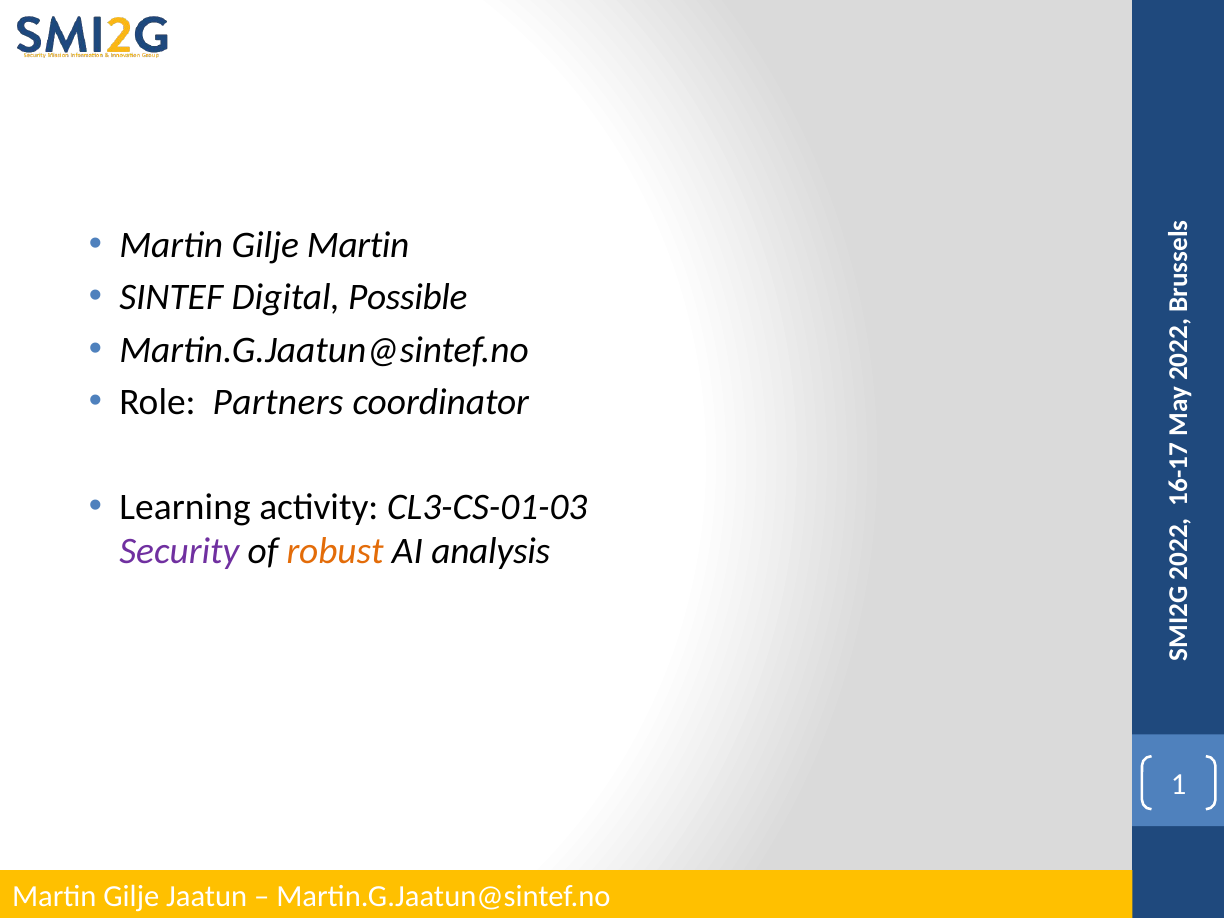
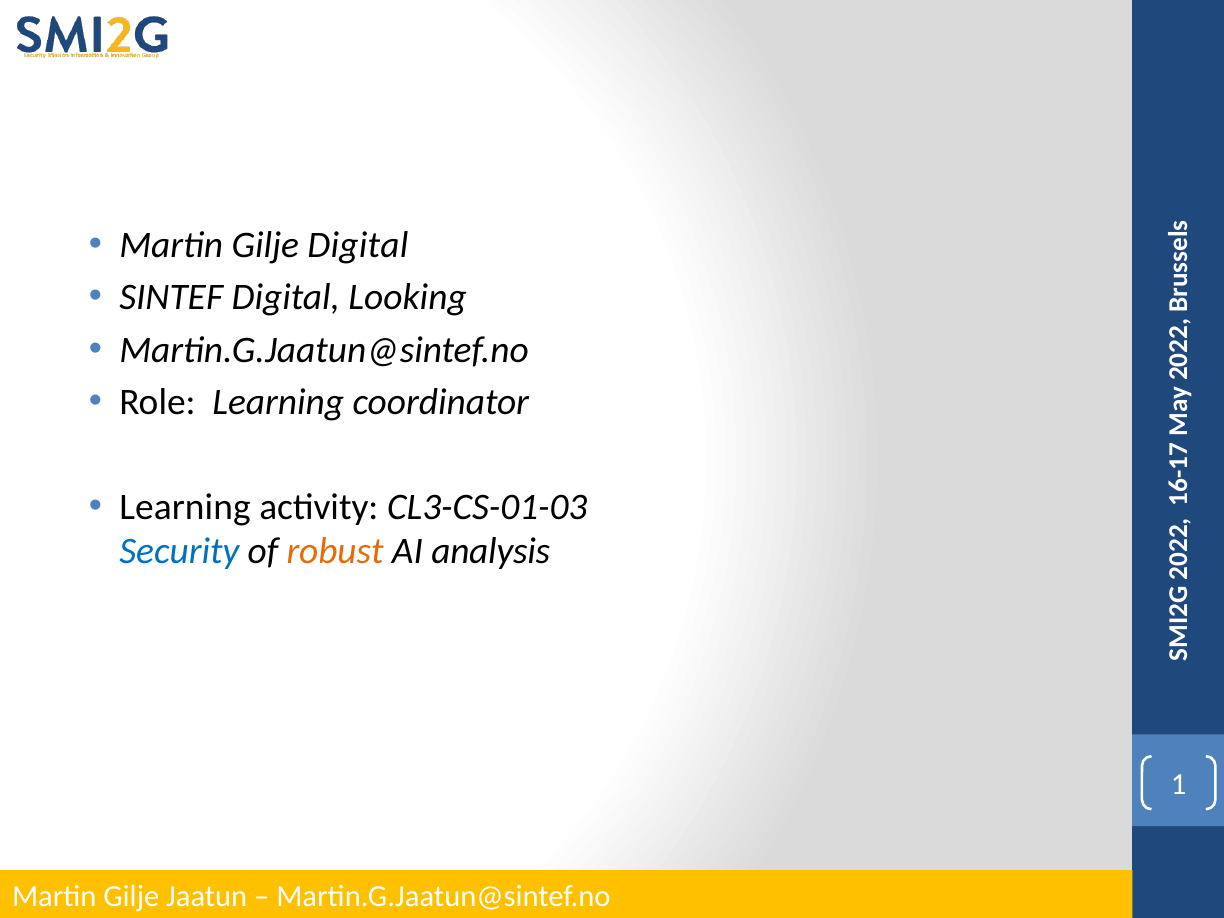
Gilje Martin: Martin -> Digital (358, 245)
Possible: Possible -> Looking (408, 298)
Role Partners: Partners -> Learning (278, 402)
Security colour: purple -> blue (179, 552)
